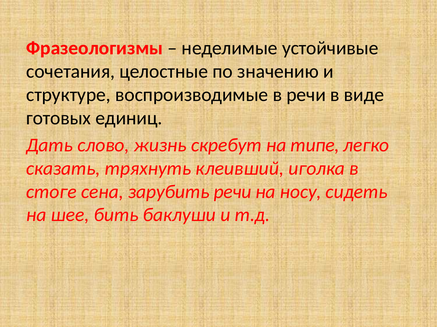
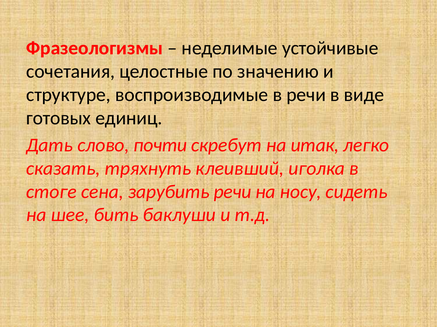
жизнь: жизнь -> почти (160, 145)
типе: типе -> итак (315, 145)
